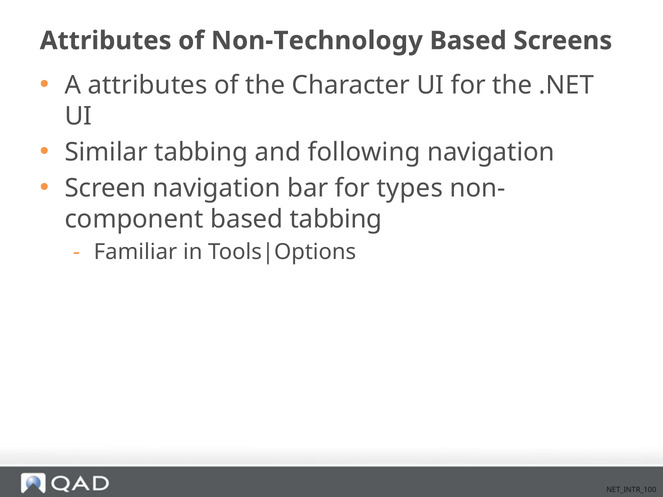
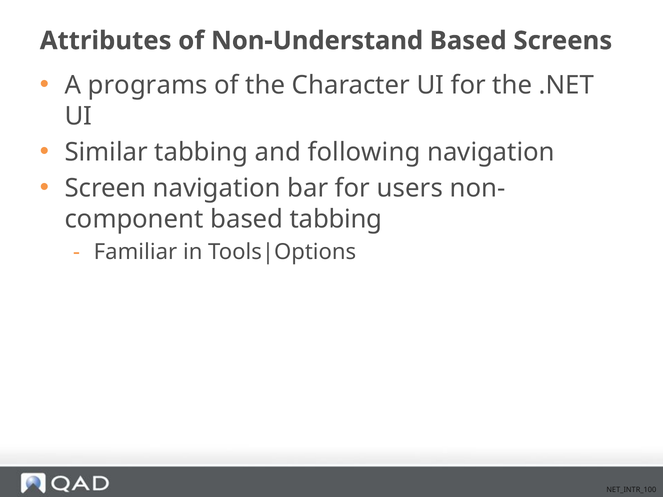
Non-Technology: Non-Technology -> Non-Understand (317, 41)
A attributes: attributes -> programs (148, 85)
types: types -> users (410, 188)
